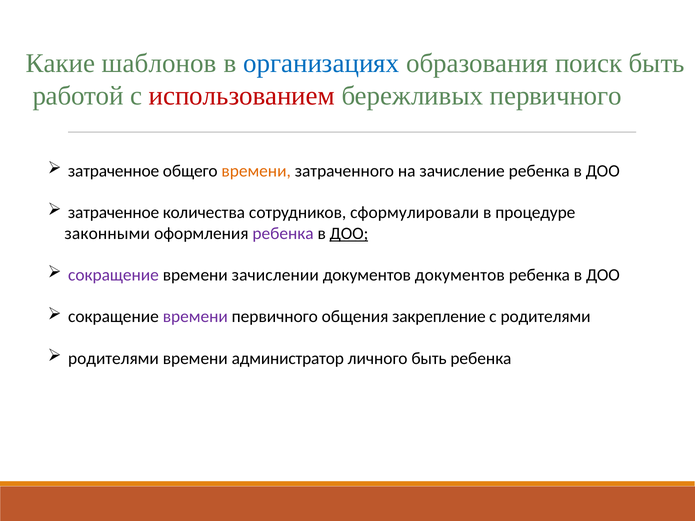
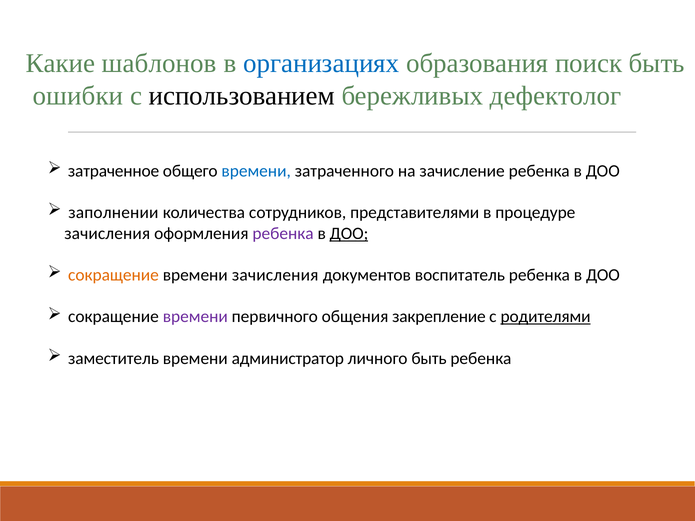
работой: работой -> ошибки (78, 96)
использованием colour: red -> black (242, 96)
бережливых первичного: первичного -> дефектолог (556, 96)
времени colour: orange -> blue (256, 171)
затраченное: затраченное -> заполнении (113, 213)
сформулировали: сформулировали -> представителями (415, 213)
законными: законными -> зачисления (107, 233)
сокращение colour: purple -> orange (113, 275)
времени зачислении: зачислении -> зачисления (275, 275)
документов документов: документов -> воспитатель (460, 275)
родителями underline: none -> present (546, 317)
родителями: родителями -> заместитель (114, 359)
